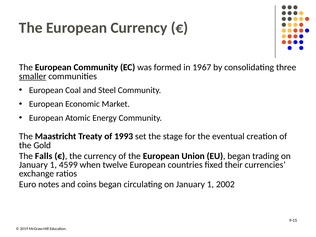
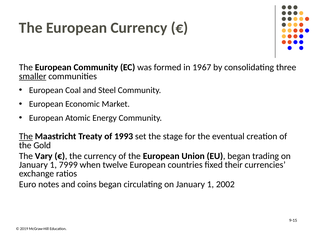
The underline: none -> present (26, 136)
Falls: Falls -> Vary (44, 156)
45: 45 -> 79 (64, 165)
